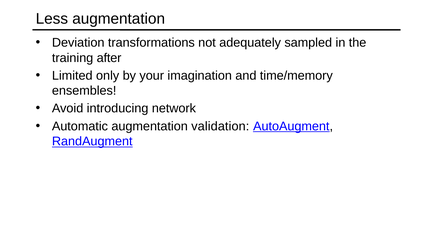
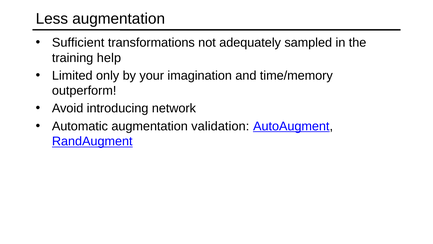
Deviation: Deviation -> Sufficient (78, 43)
after: after -> help (109, 58)
ensembles: ensembles -> outperform (84, 91)
